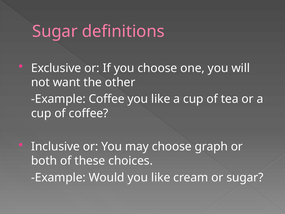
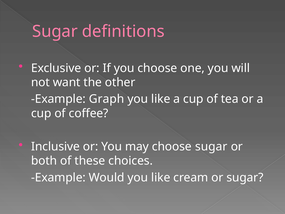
Example Coffee: Coffee -> Graph (107, 99)
choose graph: graph -> sugar (211, 146)
